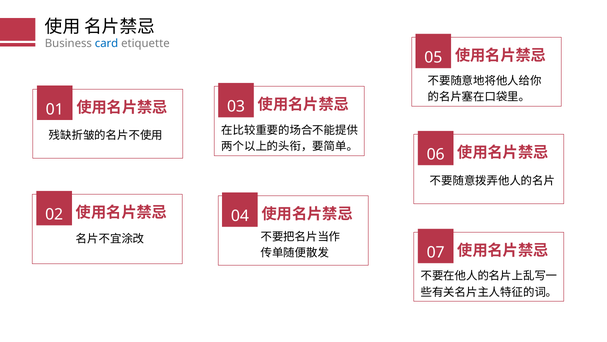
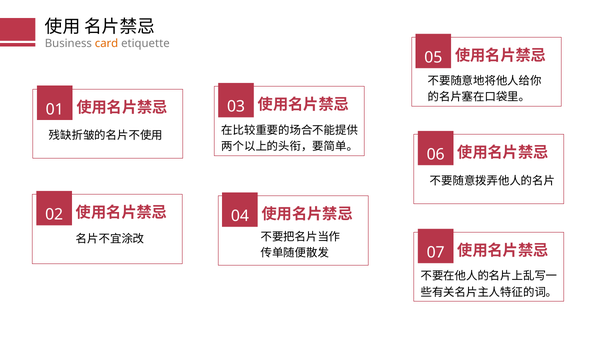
card colour: blue -> orange (107, 44)
